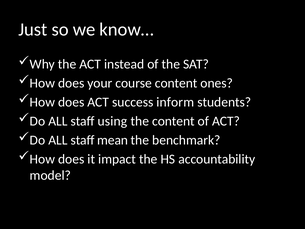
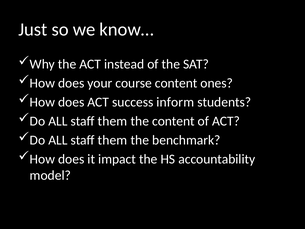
using: using -> them (112, 121)
mean: mean -> them (112, 140)
